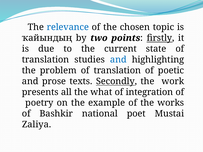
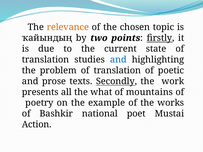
relevance colour: blue -> orange (68, 27)
integration: integration -> mountains (149, 92)
Zaliya: Zaliya -> Action (37, 125)
